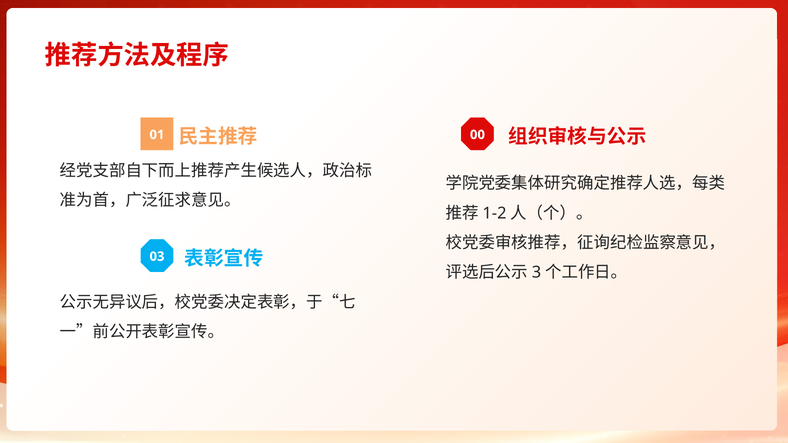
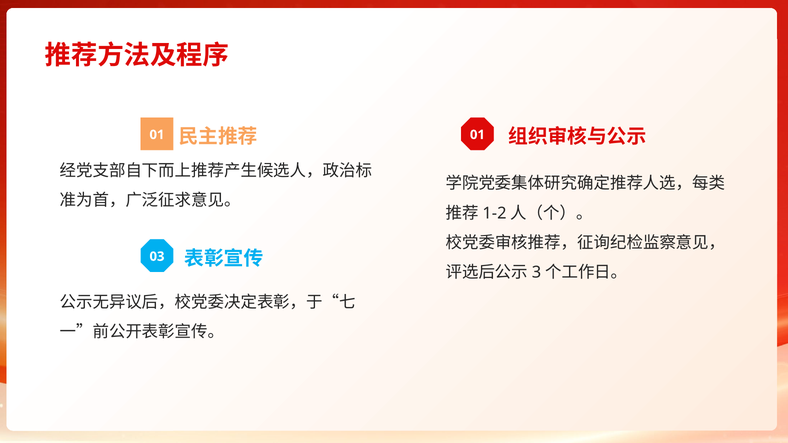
01 00: 00 -> 01 (477, 135)
